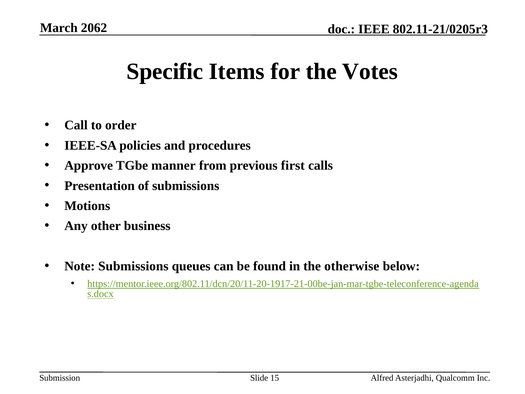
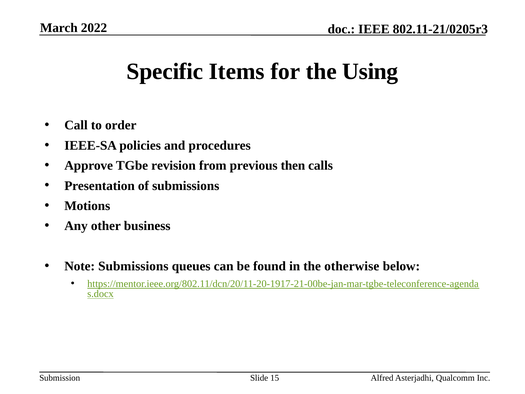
2062: 2062 -> 2022 (94, 28)
Votes: Votes -> Using (370, 72)
manner: manner -> revision (174, 165)
first: first -> then (293, 165)
